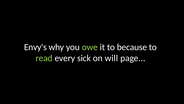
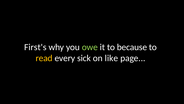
Envy's: Envy's -> First's (35, 47)
read colour: light green -> yellow (44, 58)
will: will -> like (111, 58)
